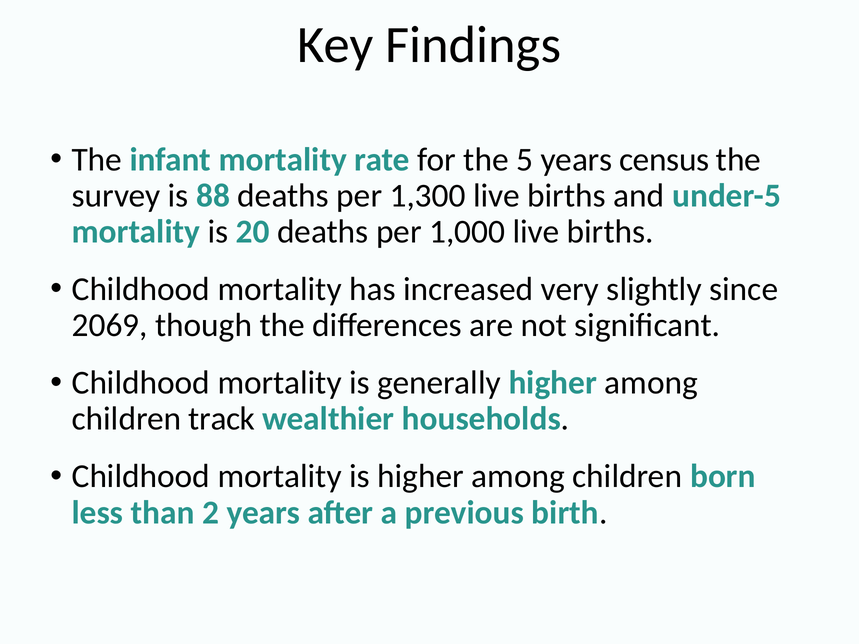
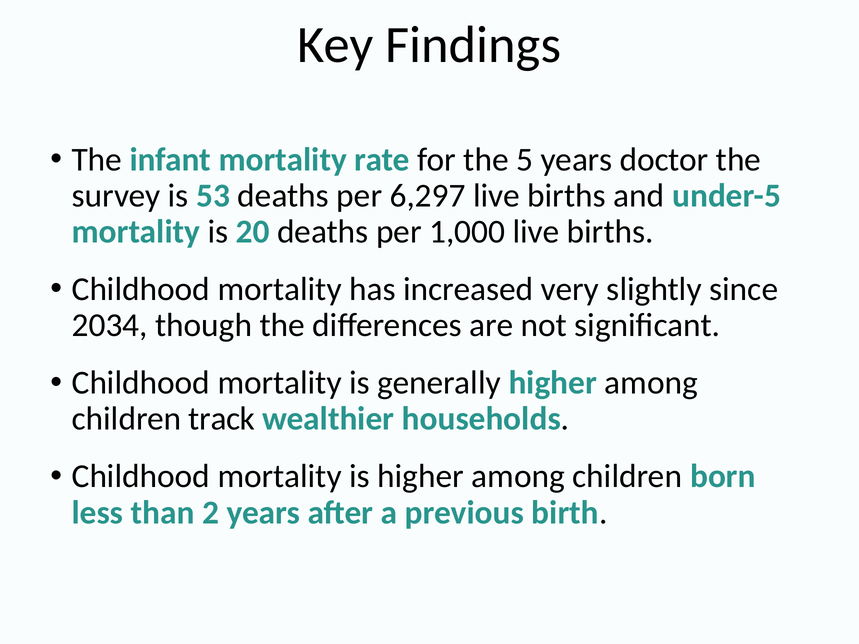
census: census -> doctor (664, 160)
88: 88 -> 53 (213, 196)
1,300: 1,300 -> 6,297 (428, 196)
2069: 2069 -> 2034 (110, 325)
